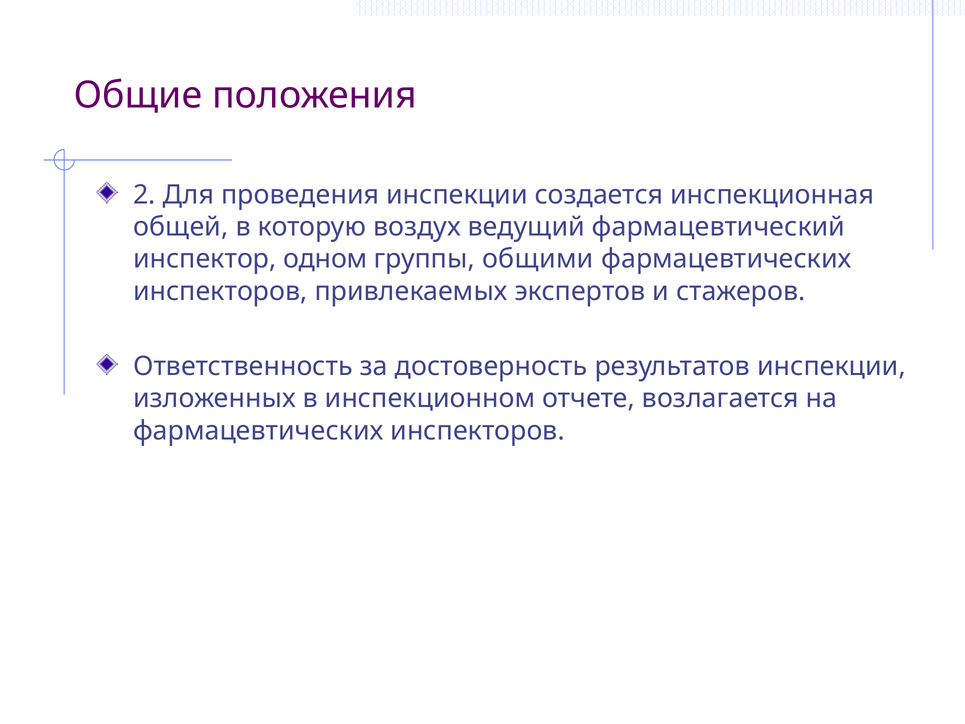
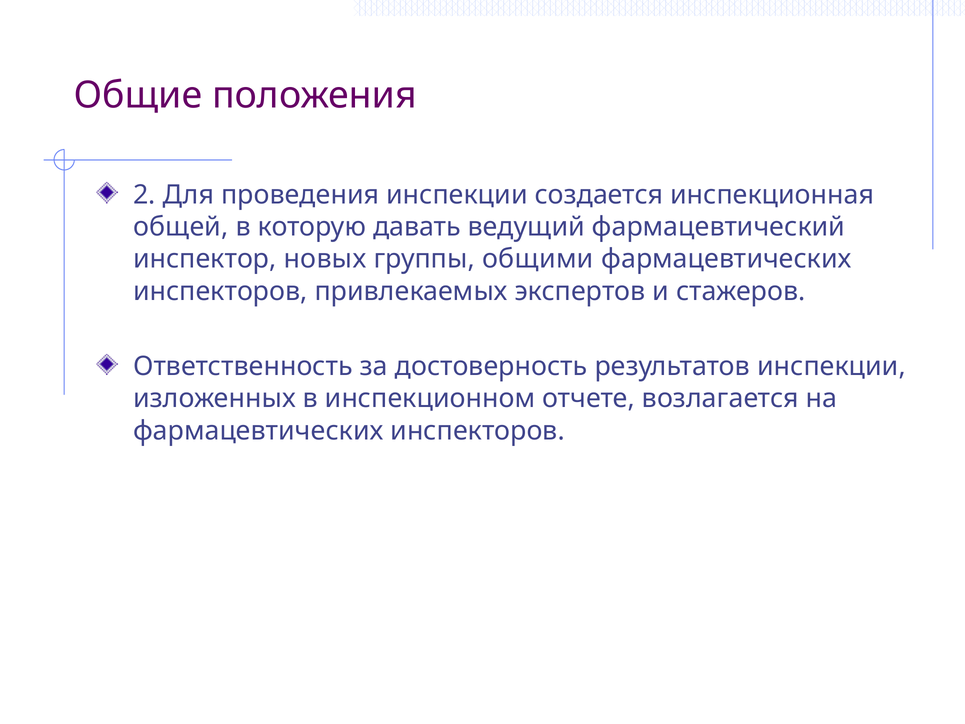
воздух: воздух -> давать (417, 227)
одном: одном -> новых (325, 259)
